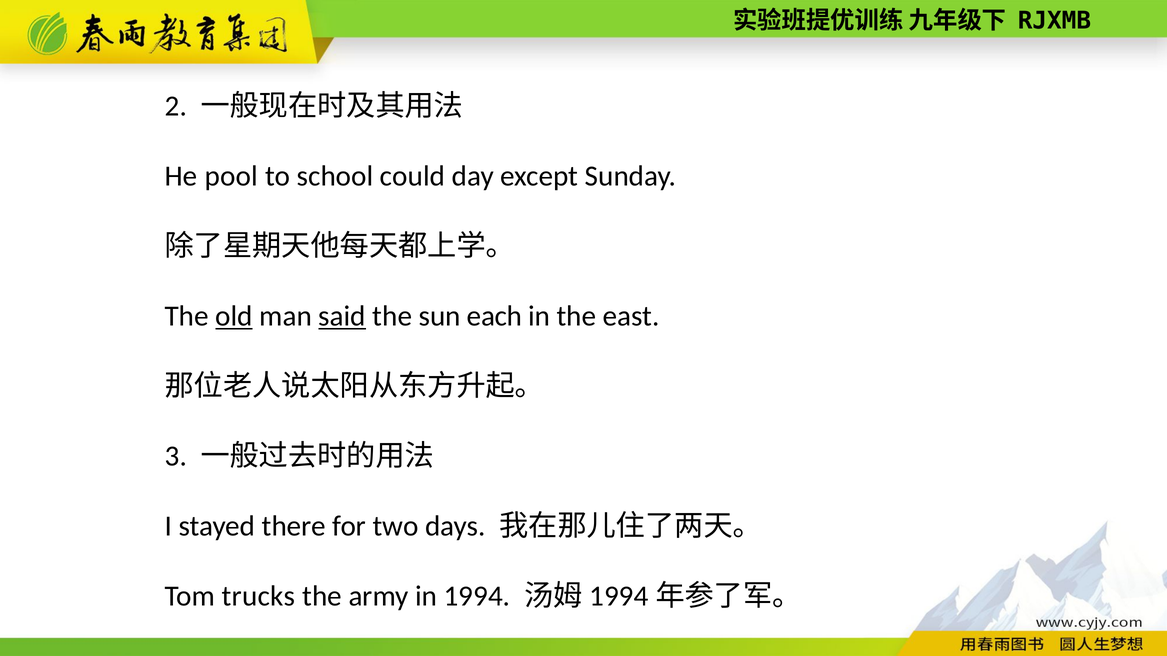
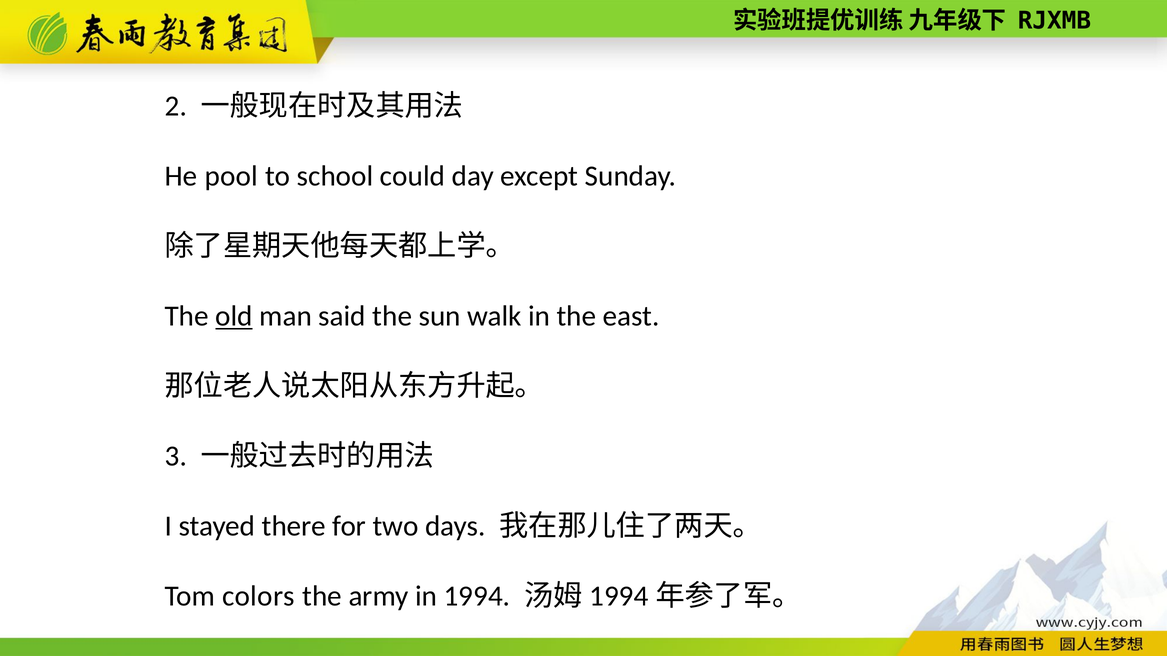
said underline: present -> none (342, 316)
each: each -> walk (494, 316)
trucks: trucks -> colors (258, 596)
